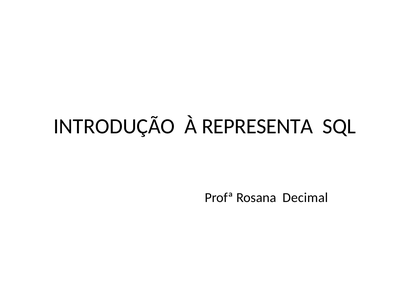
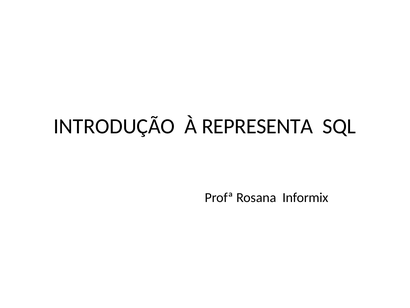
Decimal: Decimal -> Informix (305, 197)
